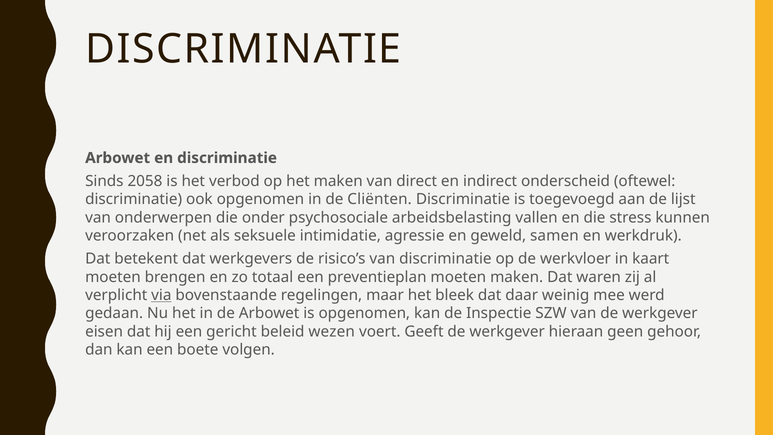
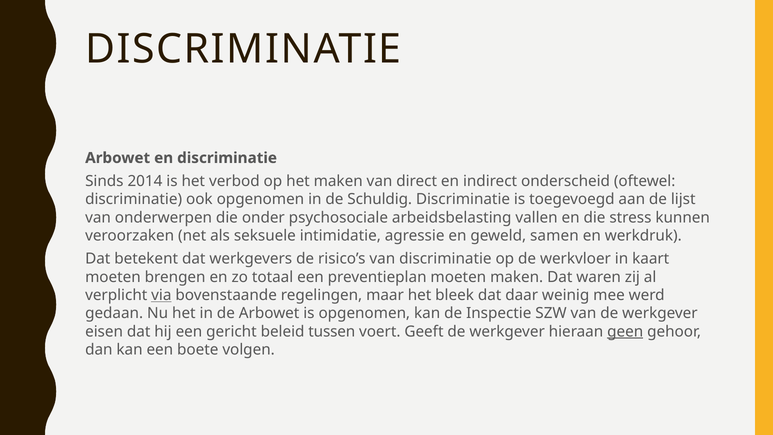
2058: 2058 -> 2014 (145, 181)
Cliënten: Cliënten -> Schuldig (380, 199)
wezen: wezen -> tussen (332, 331)
geen underline: none -> present (625, 331)
